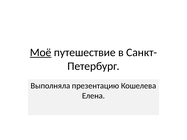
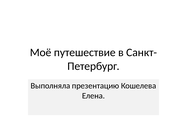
Моё underline: present -> none (41, 53)
